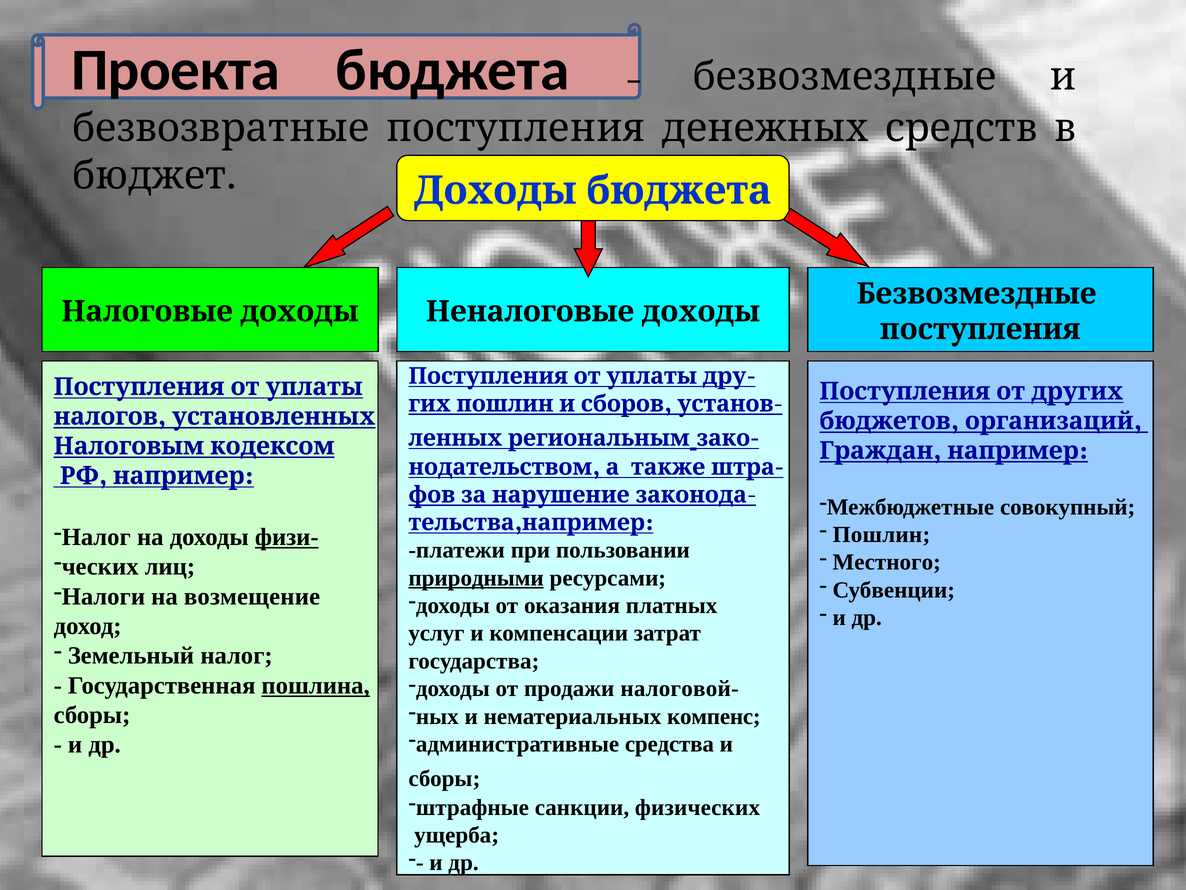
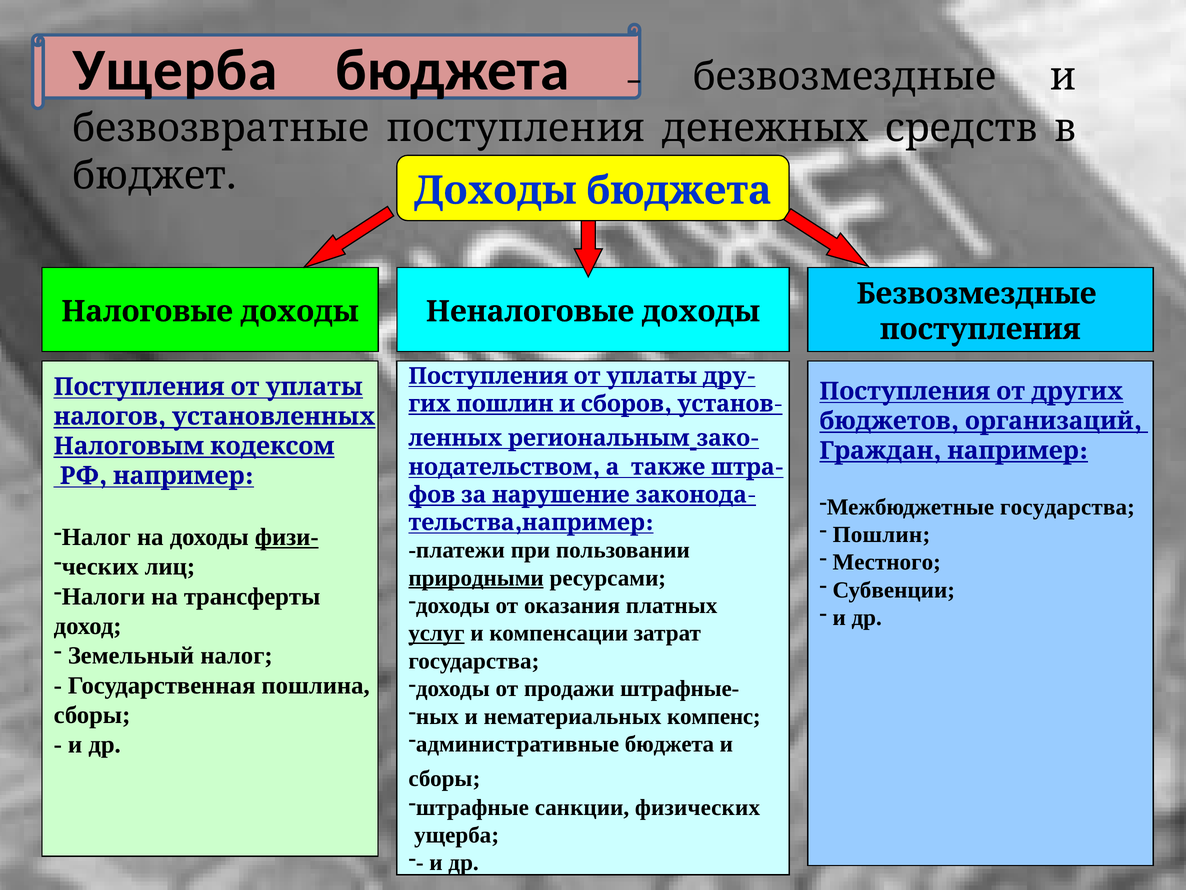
Проекта: Проекта -> Ущерба (175, 70)
Межбюджетные совокупный: совокупный -> государства (1067, 507)
возмещение: возмещение -> трансферты (252, 596)
услуг underline: none -> present (437, 633)
пошлина underline: present -> none (316, 685)
налоговой-: налоговой- -> штрафные- (680, 688)
административные средства: средства -> бюджета (669, 744)
